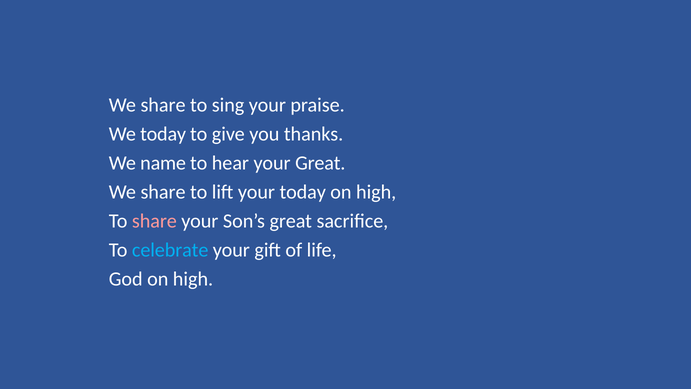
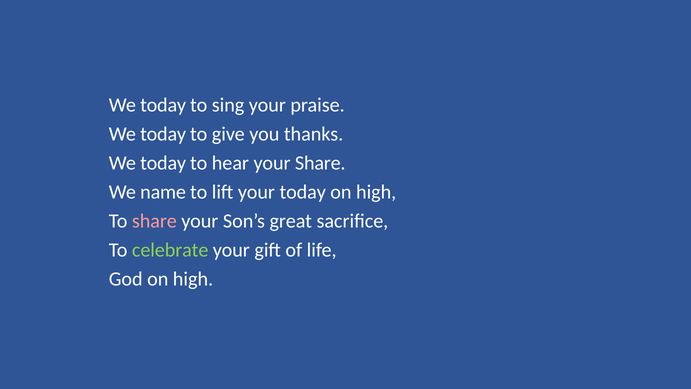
share: share -> today (163, 105)
name: name -> today (163, 163)
your Great: Great -> Share (320, 163)
share: share -> name (163, 192)
celebrate colour: light blue -> light green (170, 250)
